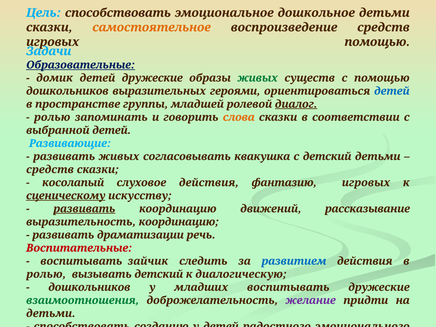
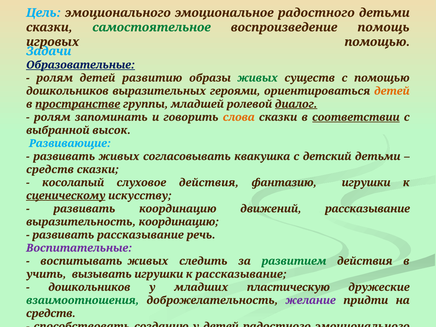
Цель способствовать: способствовать -> эмоционального (118, 13)
эмоциональное дошкольное: дошкольное -> радостного (316, 13)
самостоятельное colour: orange -> green (152, 27)
воспроизведение средств: средств -> помощь (383, 27)
домик: домик -> ролям (55, 78)
детей дружеские: дружеские -> развитию (152, 78)
детей colour: blue -> orange (392, 91)
пространстве underline: none -> present (78, 104)
ролью: ролью -> ролям (52, 117)
соответствии underline: none -> present (356, 117)
выбранной детей: детей -> высок (112, 130)
фантазию игровых: игровых -> игрушки (366, 183)
развивать underline: present -> none (84, 209)
развивать драматизации: драматизации -> рассказывание (140, 235)
Воспитательные colour: red -> purple (79, 248)
воспитывать зайчик: зайчик -> живых (148, 261)
развитием colour: blue -> green (294, 261)
ролью: ролью -> учить (46, 274)
вызывать детский: детский -> игрушки (159, 274)
к диалогическую: диалогическую -> рассказывание (241, 274)
младших воспитывать: воспитывать -> пластическую (288, 287)
детьми: детьми -> средств (51, 313)
